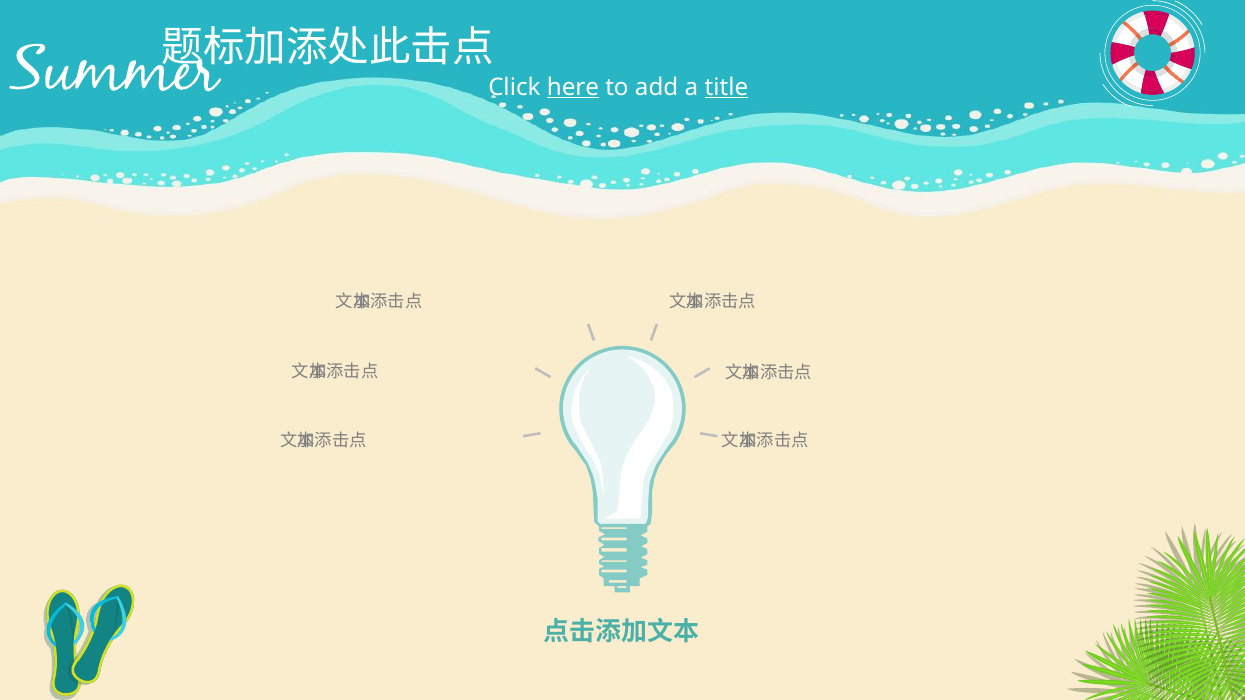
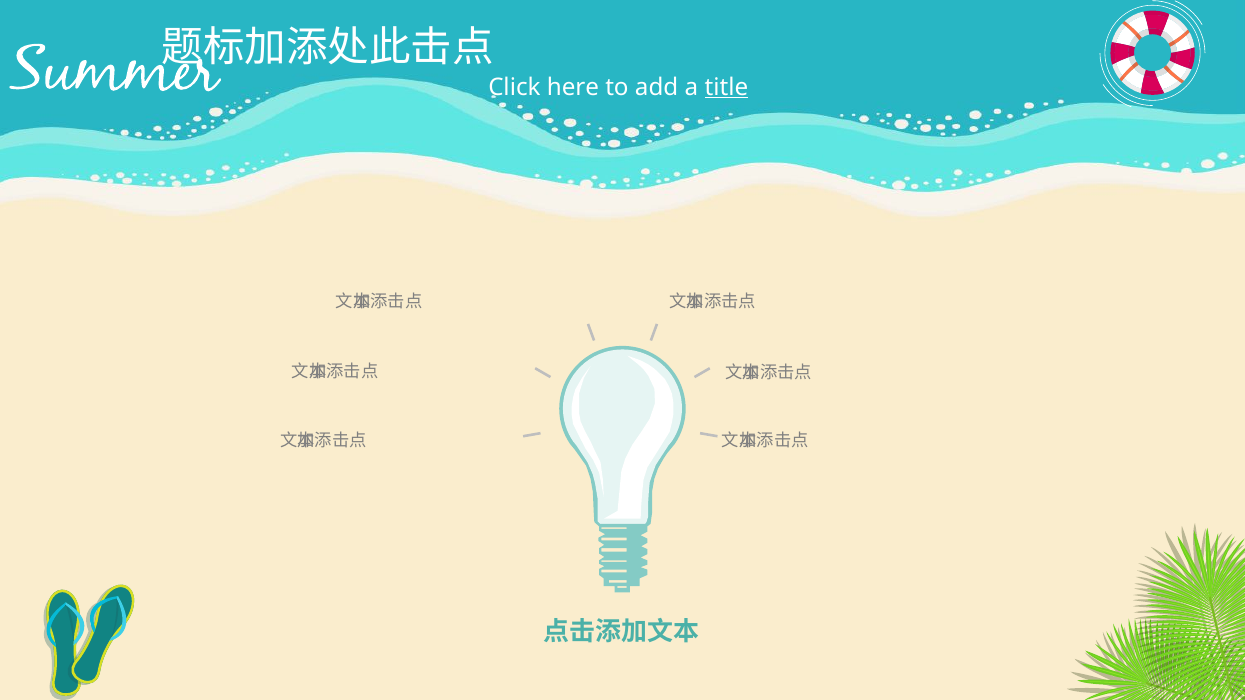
here underline: present -> none (573, 87)
